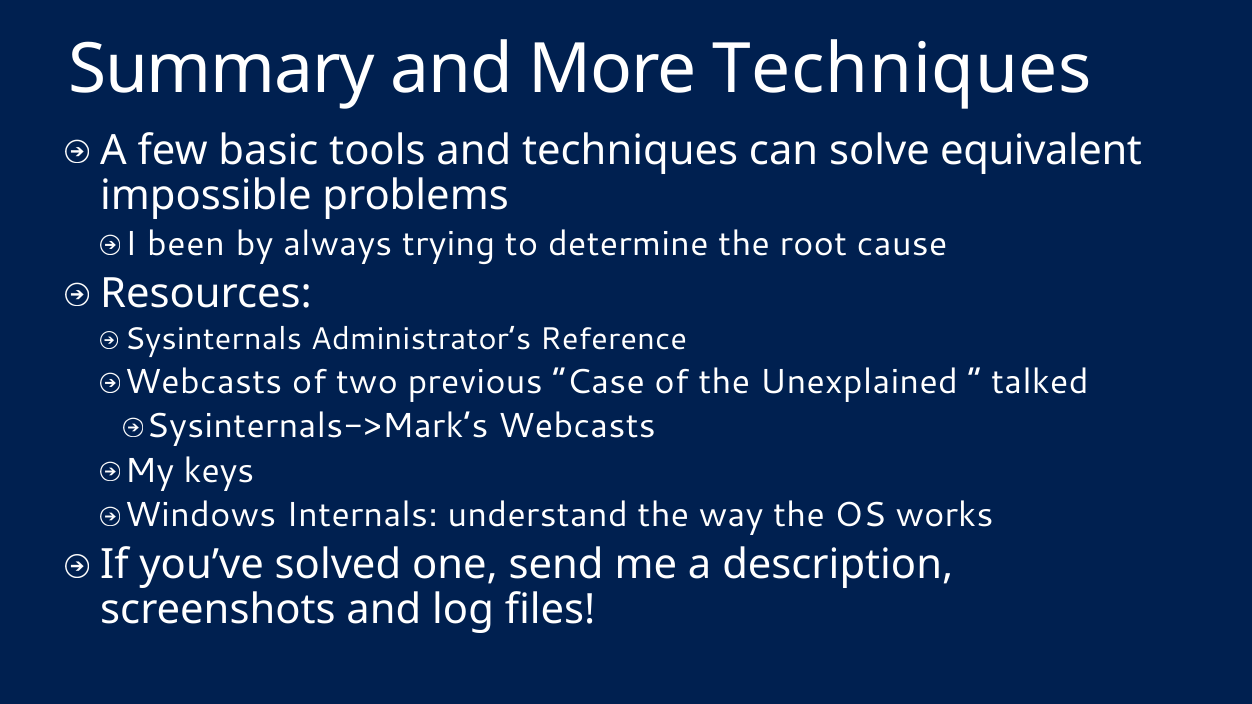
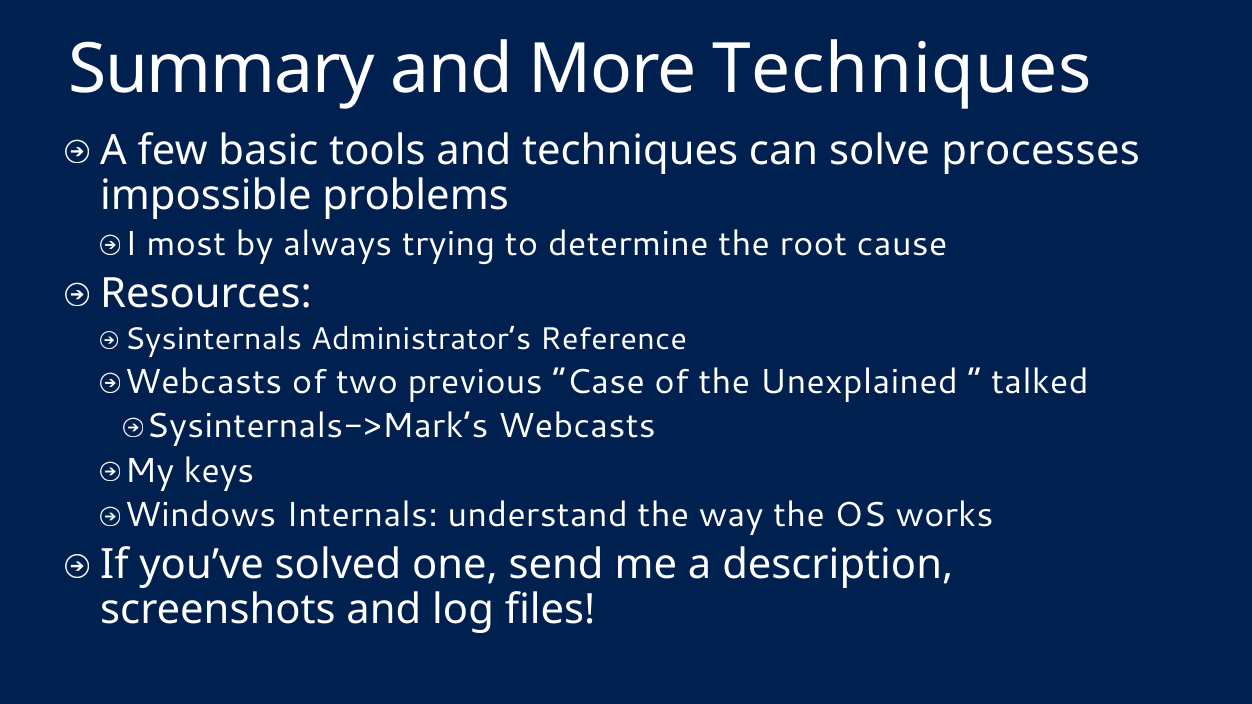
equivalent: equivalent -> processes (1041, 151)
been: been -> most (186, 244)
